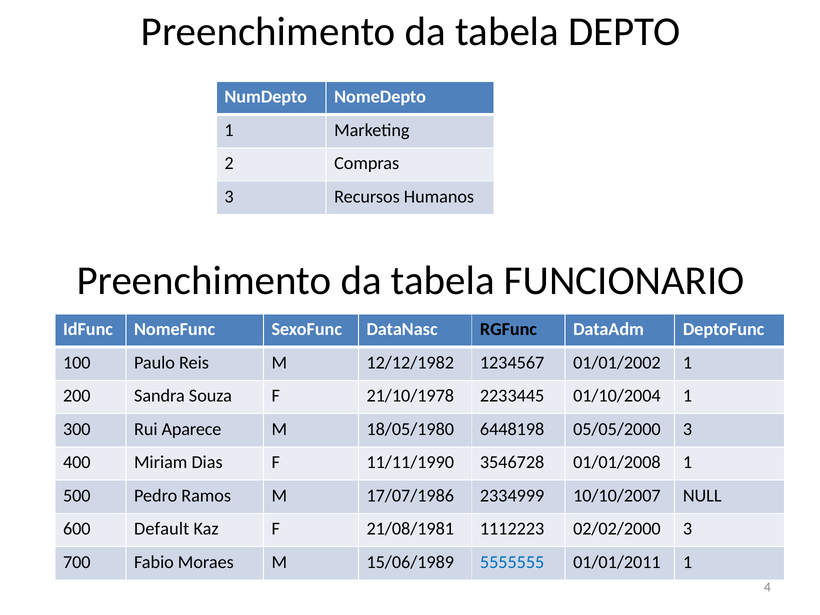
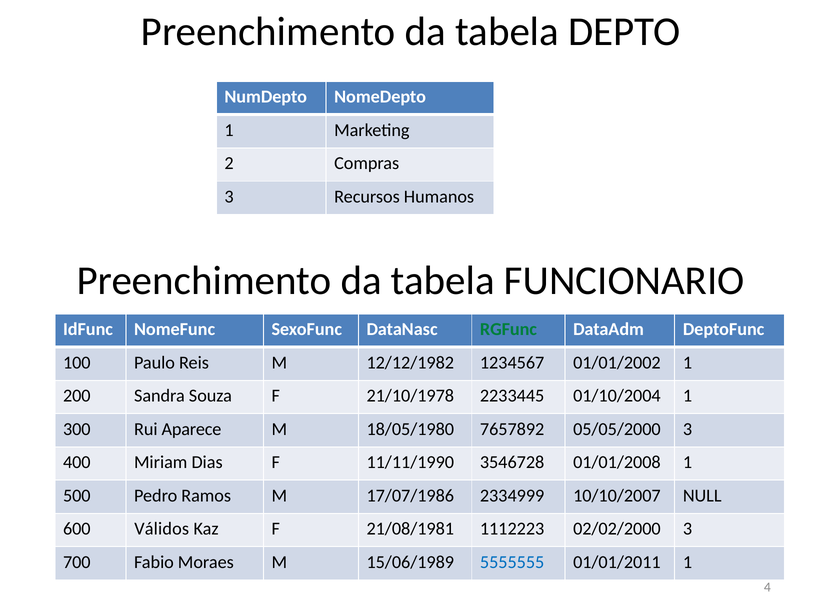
RGFunc colour: black -> green (508, 329)
6448198: 6448198 -> 7657892 (512, 429)
Default: Default -> Válidos (162, 529)
